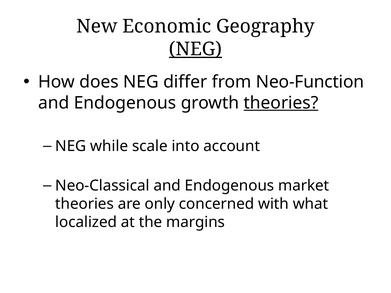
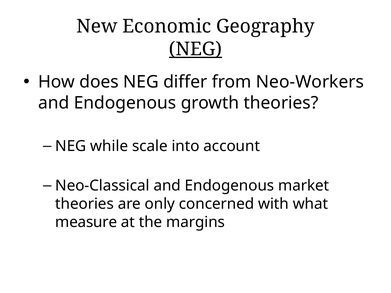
Neo-Function: Neo-Function -> Neo-Workers (310, 82)
theories underline: present -> none (281, 103)
localized: localized -> measure (86, 222)
